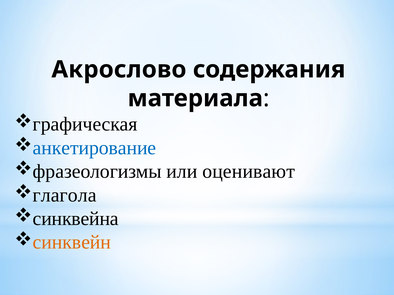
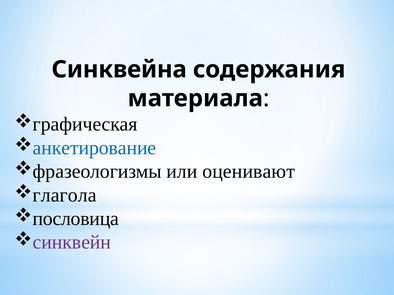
Акрослово: Акрослово -> Синквейна (119, 70)
синквейна: синквейна -> пословица (76, 219)
синквейн colour: orange -> purple (72, 243)
